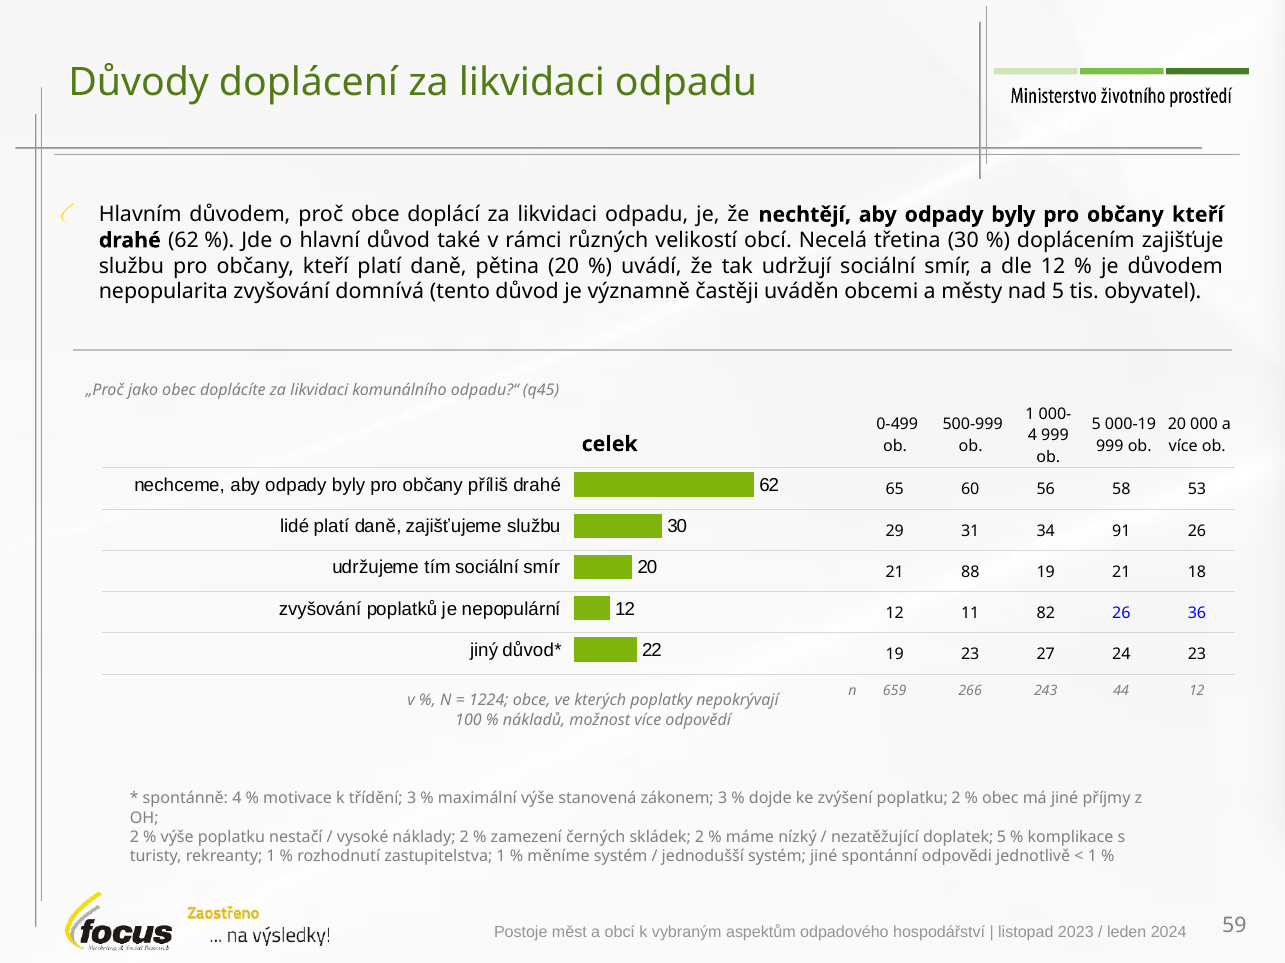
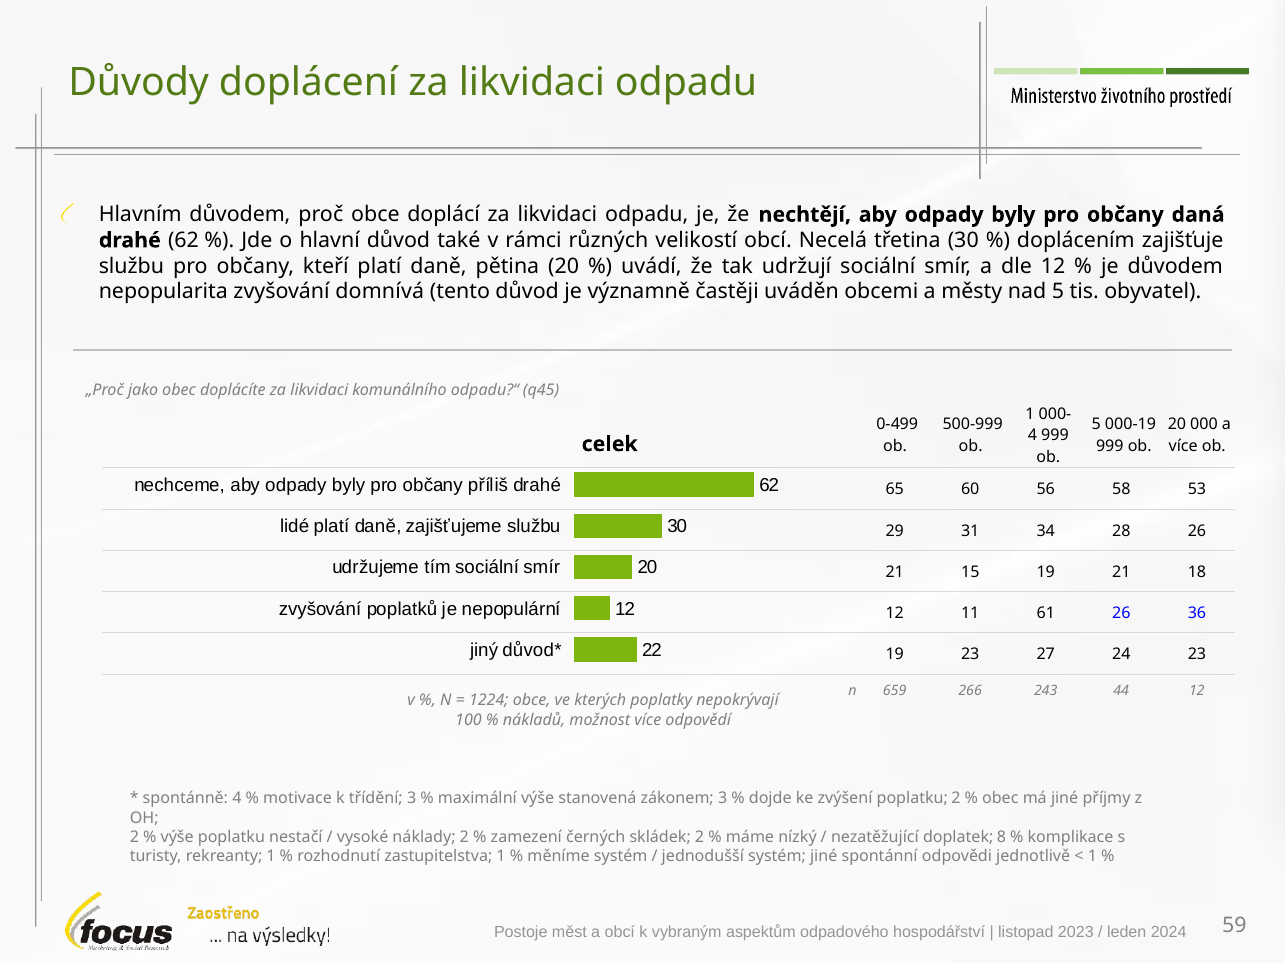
byly pro občany kteří: kteří -> daná (1198, 215)
91: 91 -> 28 (1121, 531)
88: 88 -> 15 (970, 573)
82: 82 -> 61 (1046, 614)
doplatek 5: 5 -> 8 (1001, 838)
